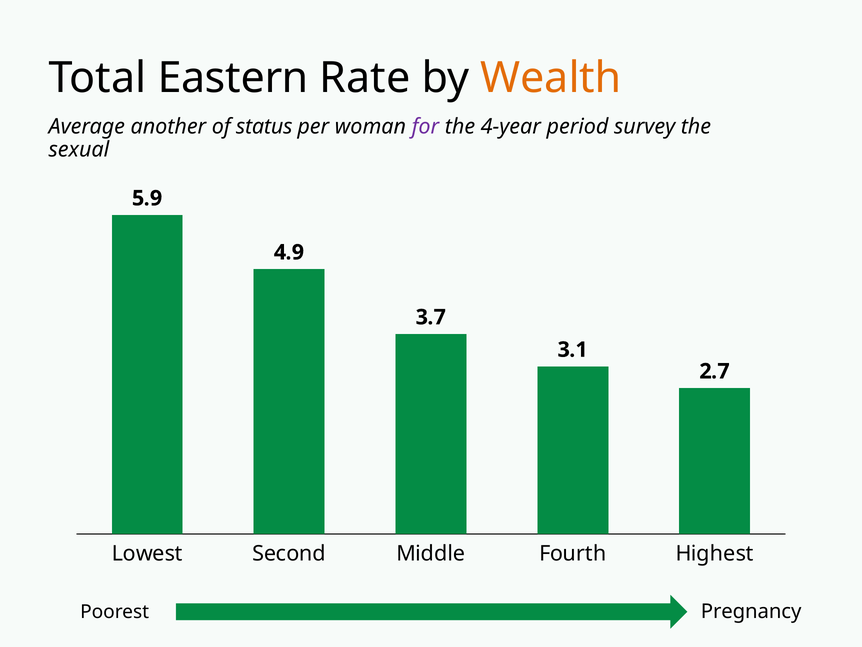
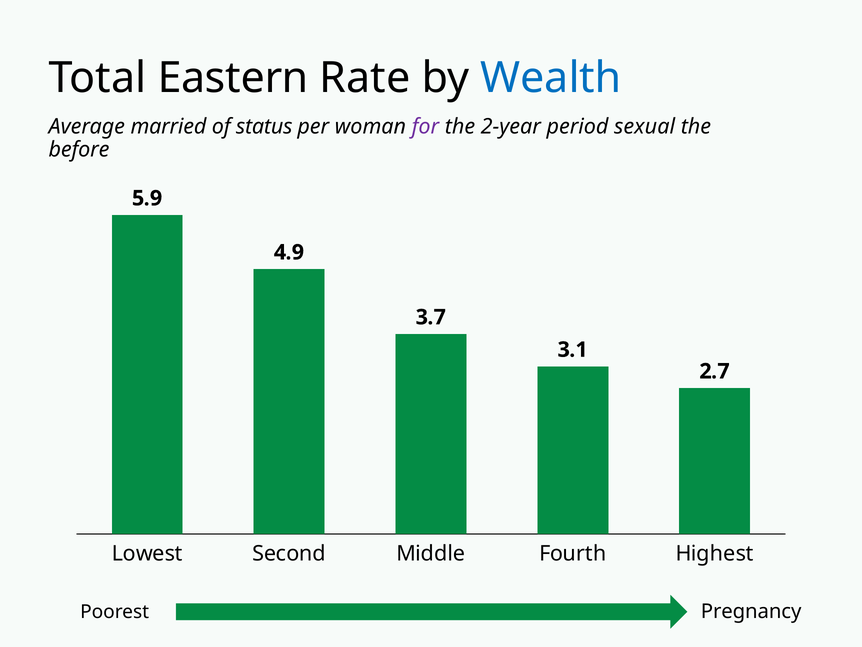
Wealth colour: orange -> blue (551, 78)
another: another -> married (168, 126)
4-year: 4-year -> 2-year (511, 126)
survey: survey -> sexual (645, 126)
sexual: sexual -> before (79, 150)
